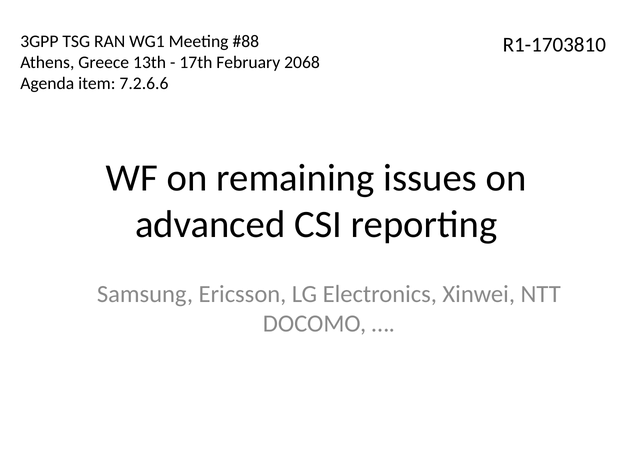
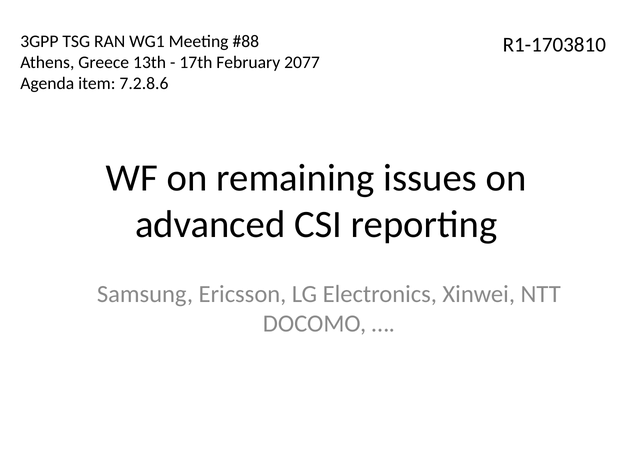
2068: 2068 -> 2077 (302, 62)
7.2.6.6: 7.2.6.6 -> 7.2.8.6 (144, 83)
